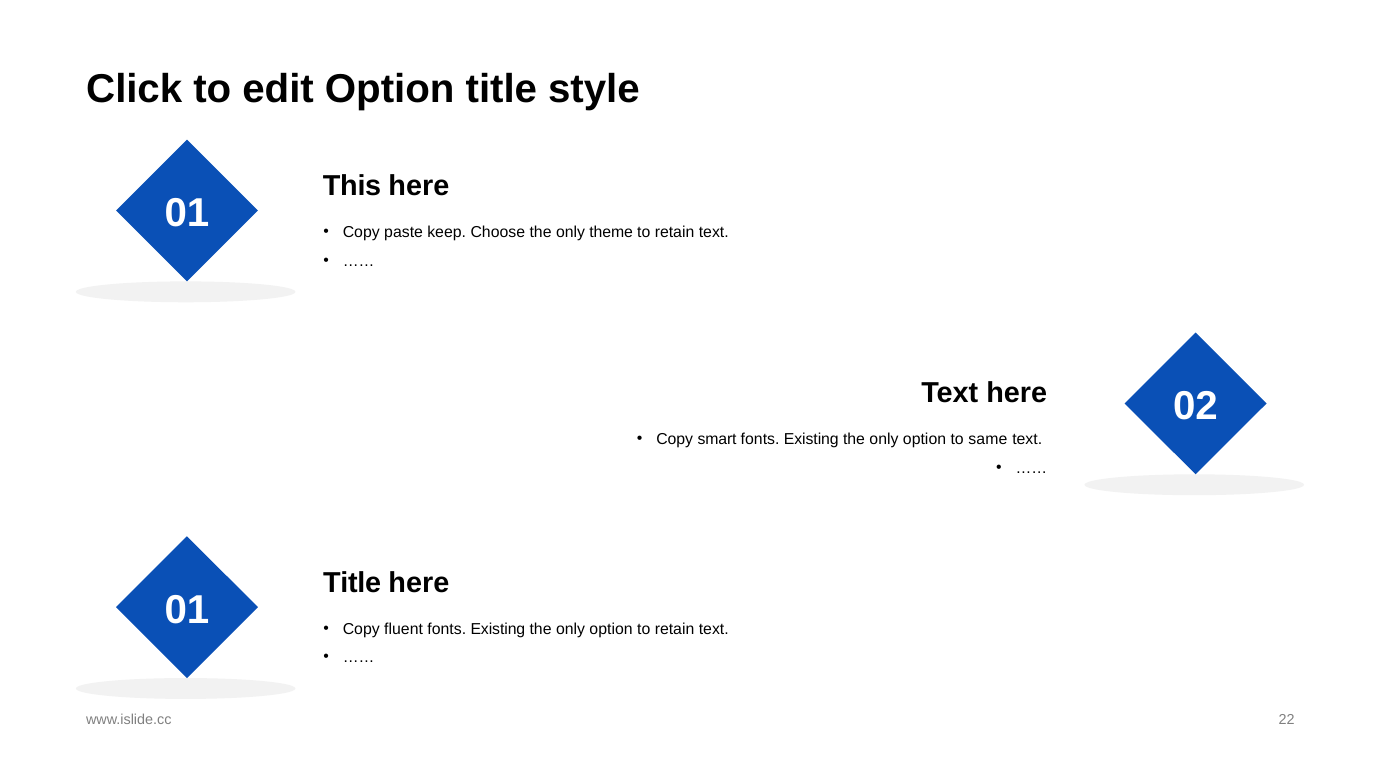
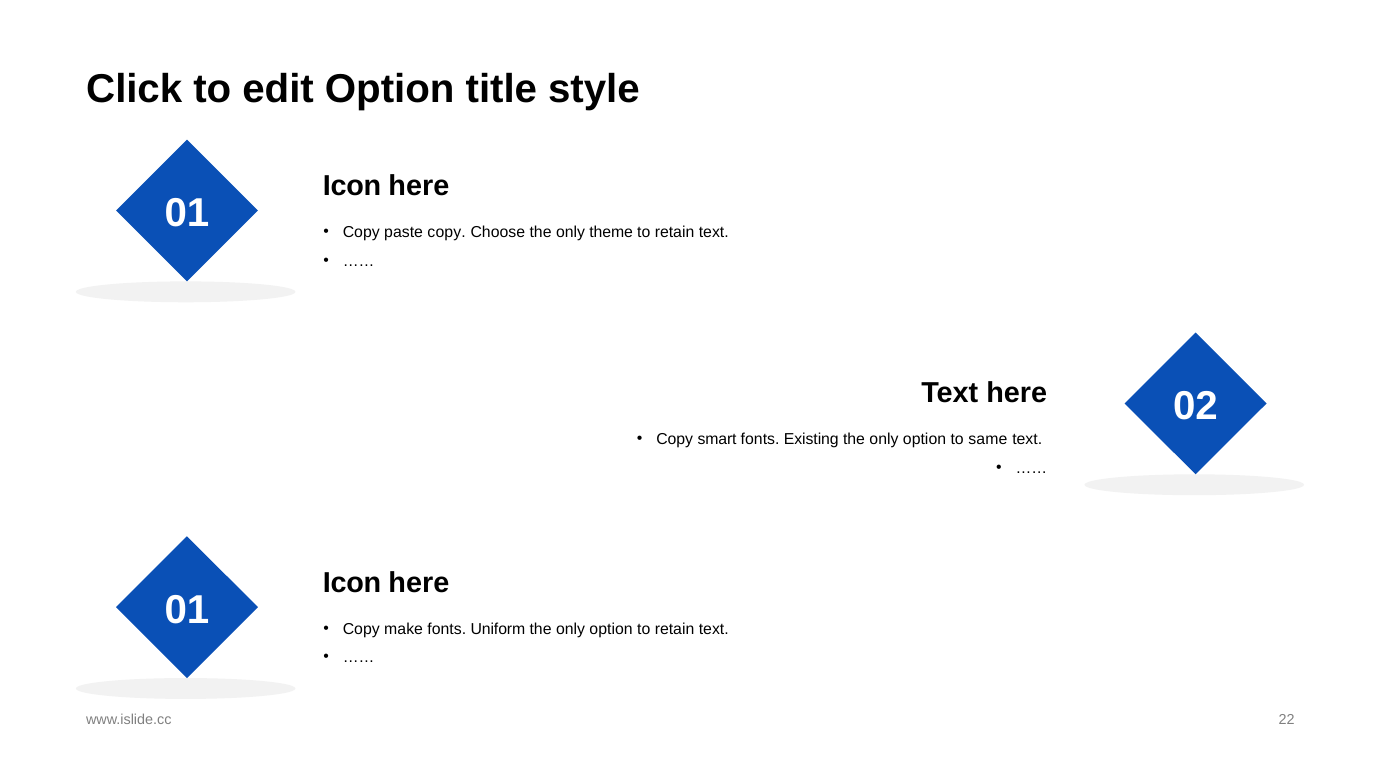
This: This -> Icon (352, 186)
paste keep: keep -> copy (447, 232)
Title: Title -> Icon (352, 583)
fluent: fluent -> make (404, 629)
Existing: Existing -> Uniform (498, 629)
